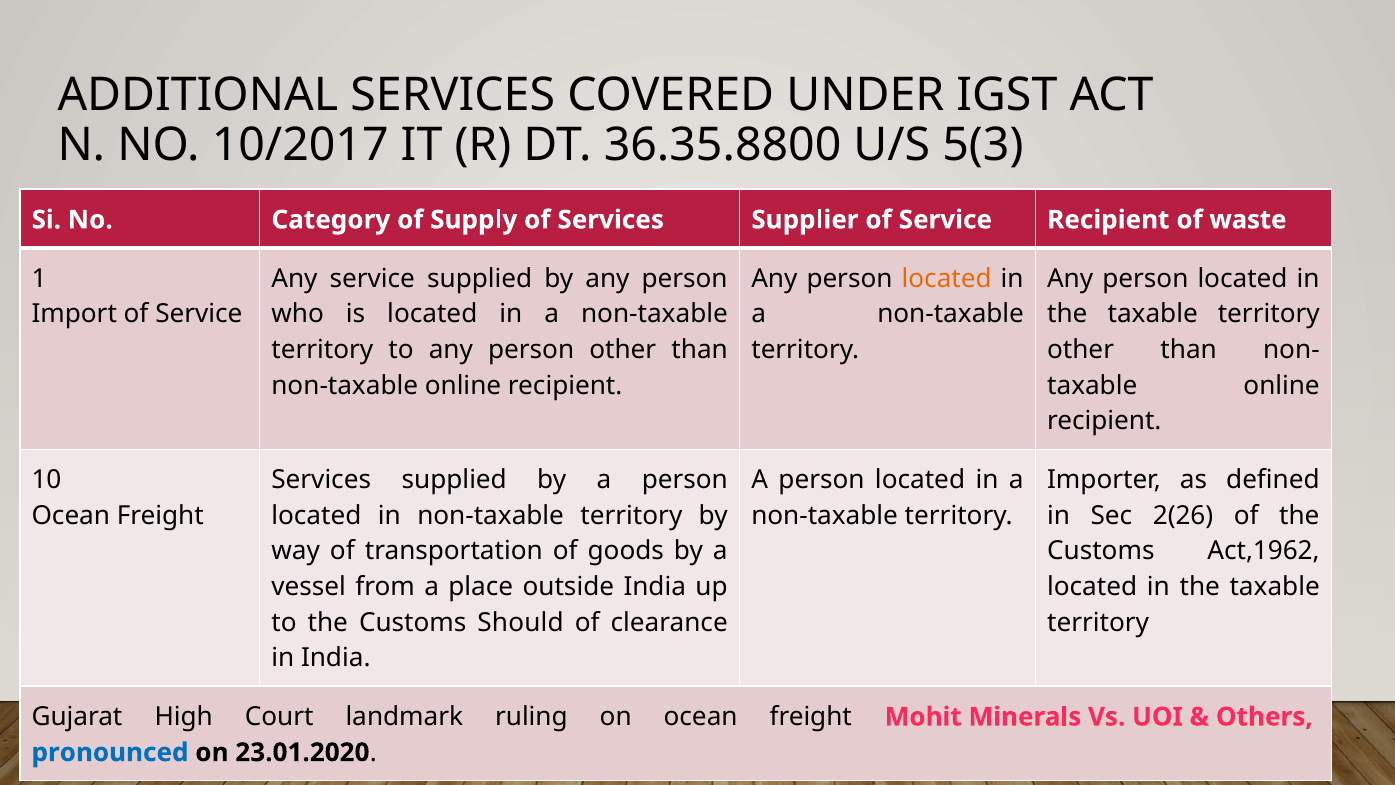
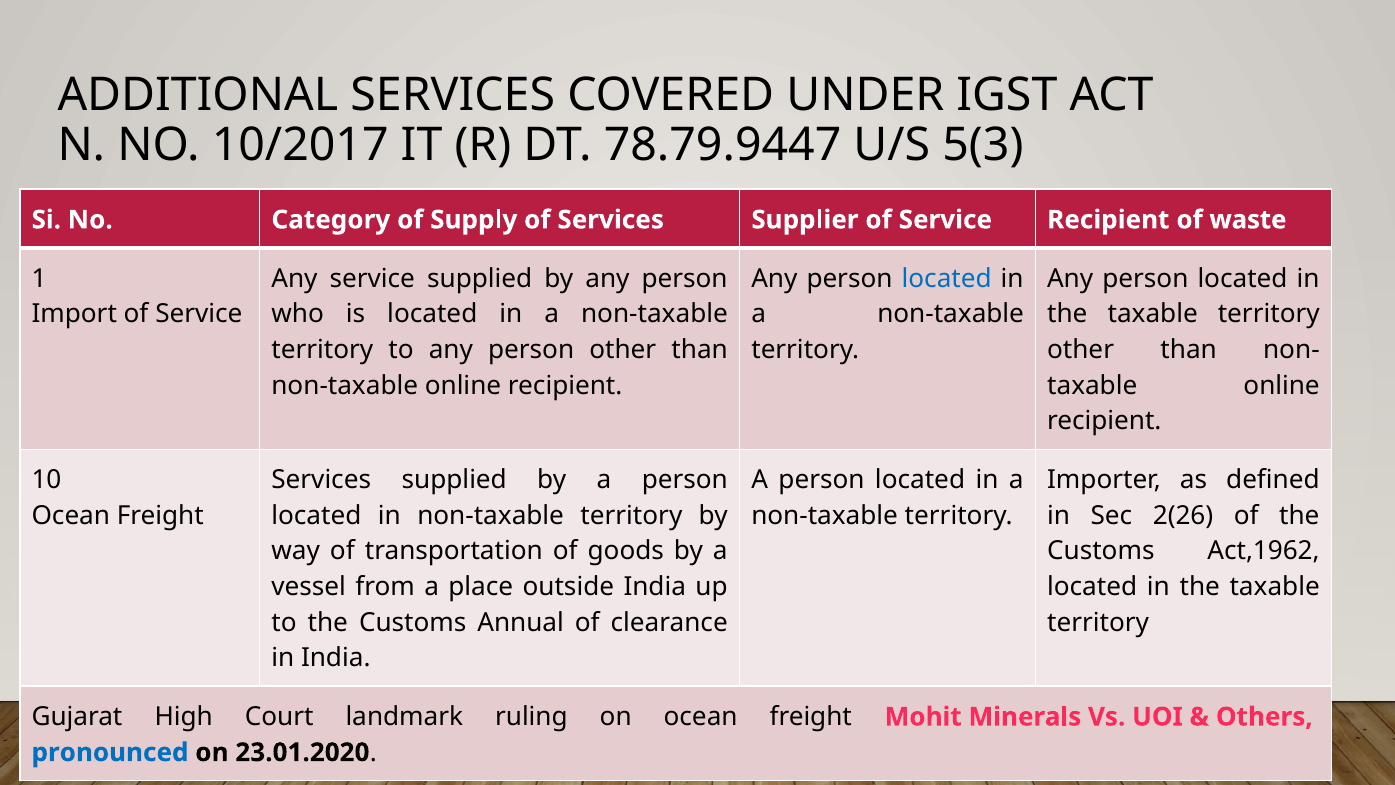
36.35.8800: 36.35.8800 -> 78.79.9447 (723, 145)
located colour: orange -> blue (947, 279)
Should: Should -> Annual (521, 622)
